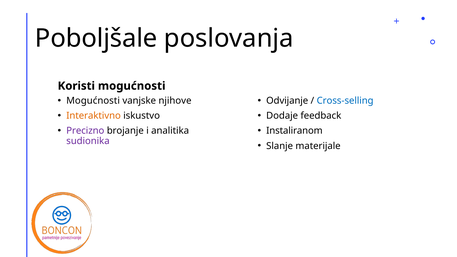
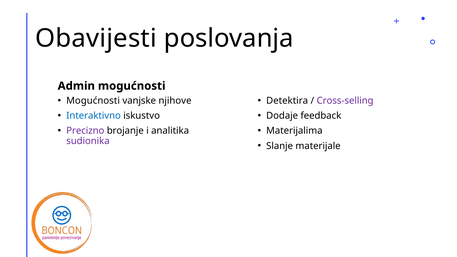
Poboljšale: Poboljšale -> Obavijesti (96, 38)
Koristi: Koristi -> Admin (76, 86)
Odvijanje: Odvijanje -> Detektira (287, 101)
Cross-selling colour: blue -> purple (345, 101)
Interaktivno colour: orange -> blue (94, 116)
Instaliranom: Instaliranom -> Materijalima (294, 131)
